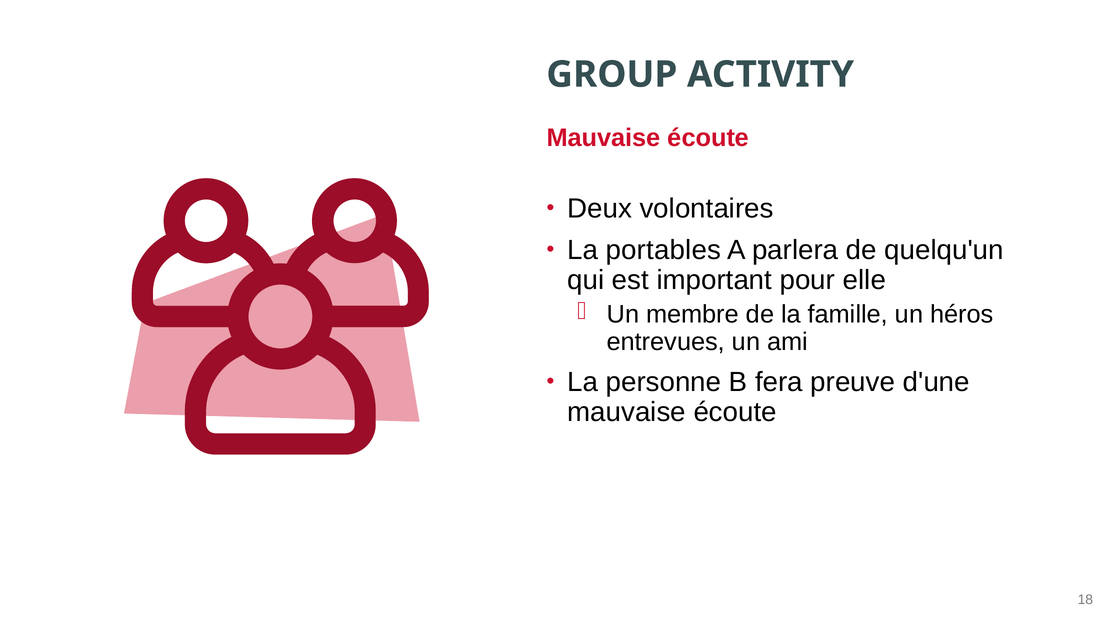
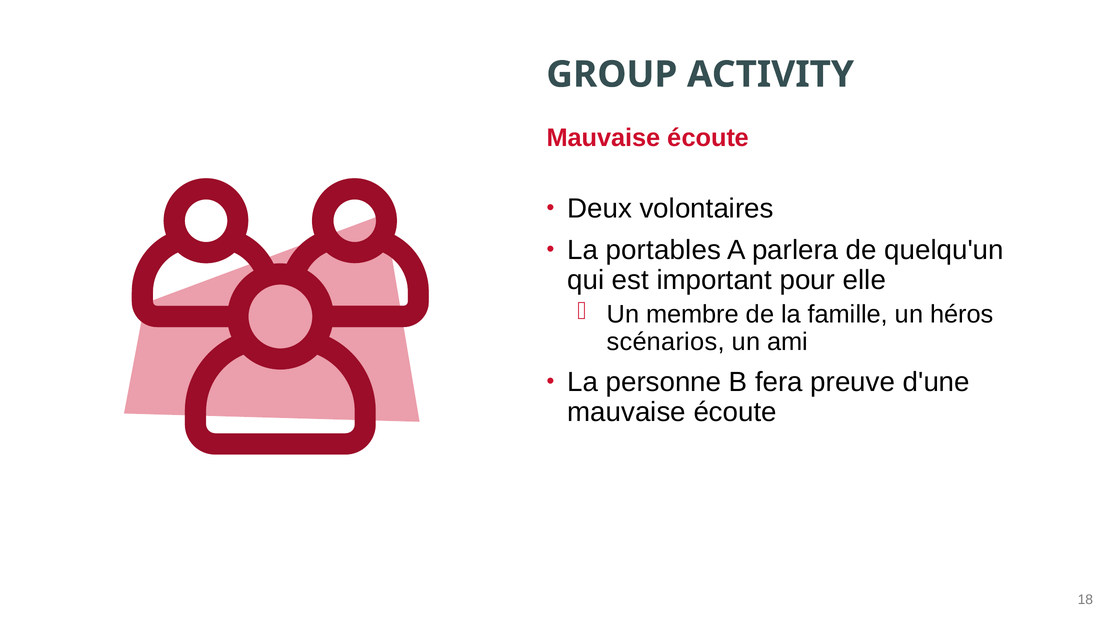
entrevues: entrevues -> scénarios (666, 342)
